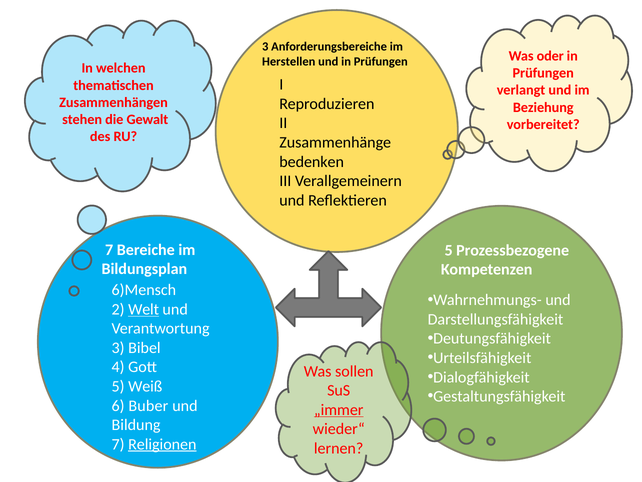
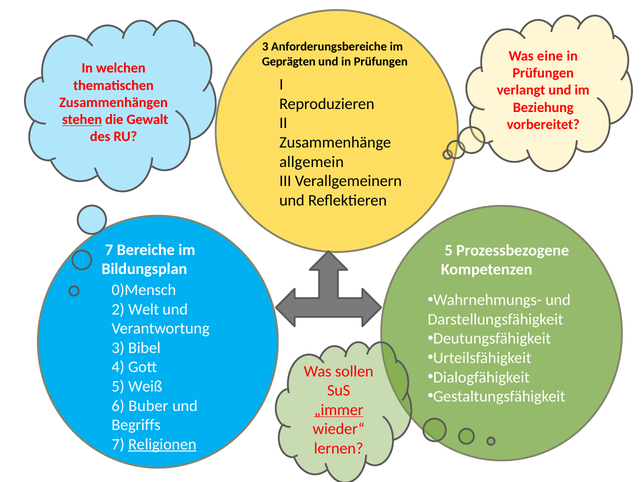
oder: oder -> eine (550, 56)
Herstellen: Herstellen -> Geprägten (289, 62)
stehen underline: none -> present (82, 119)
bedenken: bedenken -> allgemein (312, 162)
6)Mensch: 6)Mensch -> 0)Mensch (144, 290)
Welt underline: present -> none (144, 309)
Bildung: Bildung -> Begriffs (136, 425)
